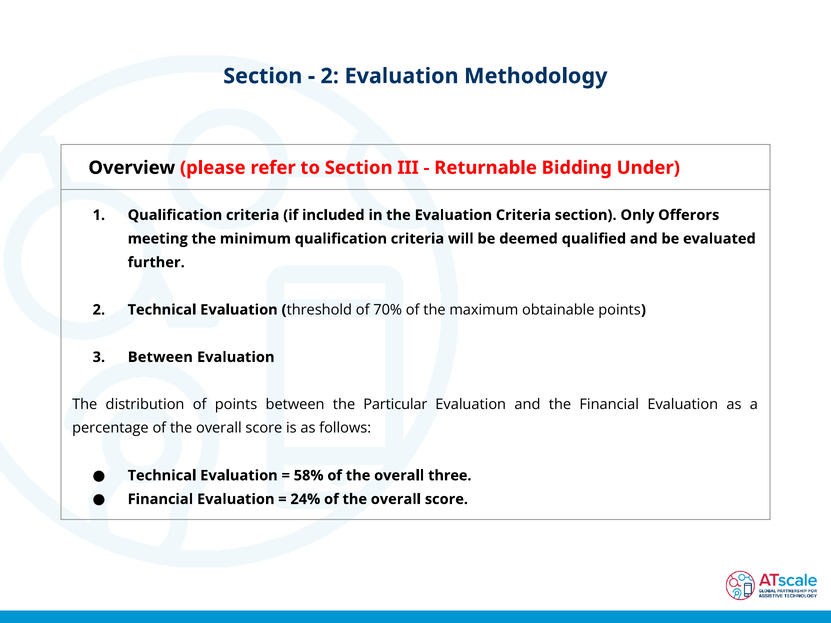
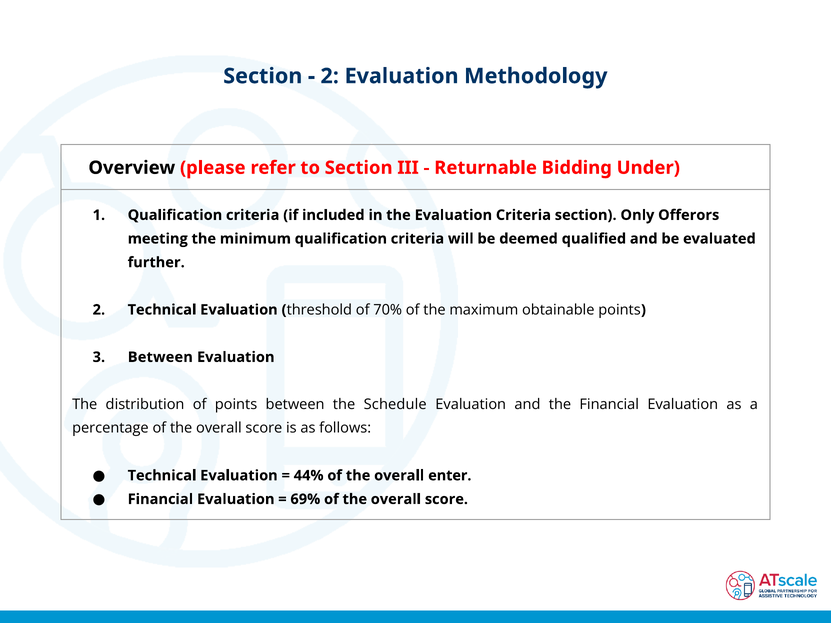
Particular: Particular -> Schedule (395, 405)
58%: 58% -> 44% (309, 476)
three: three -> enter (450, 476)
24%: 24% -> 69% (305, 499)
